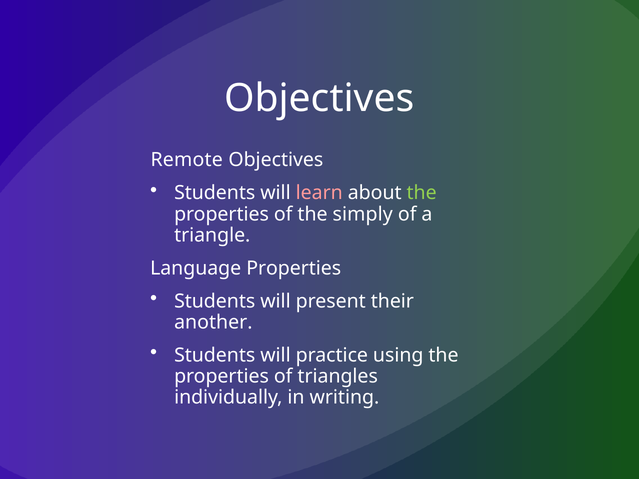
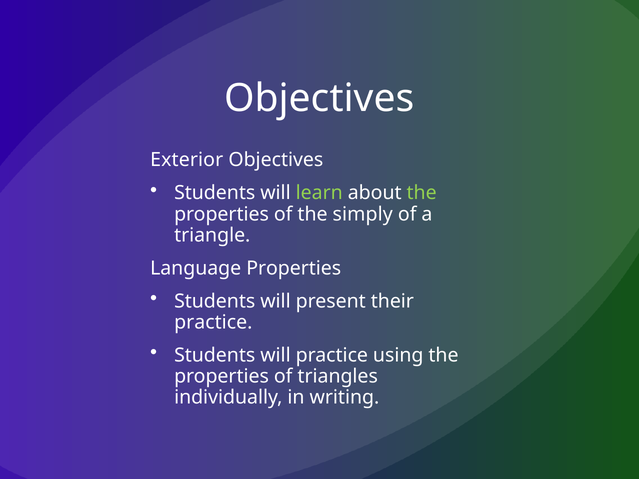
Remote: Remote -> Exterior (187, 160)
learn colour: pink -> light green (319, 193)
another: another -> practice (213, 322)
